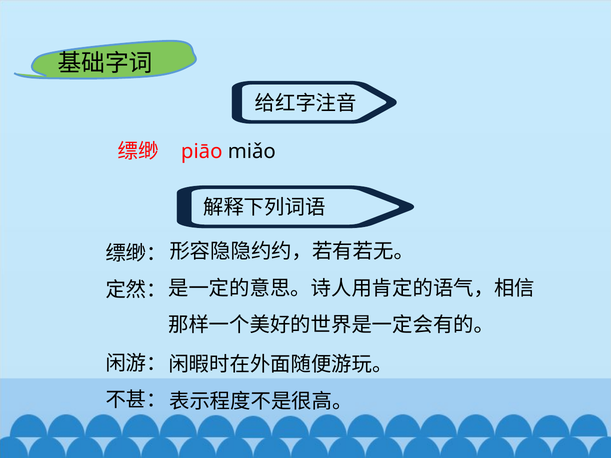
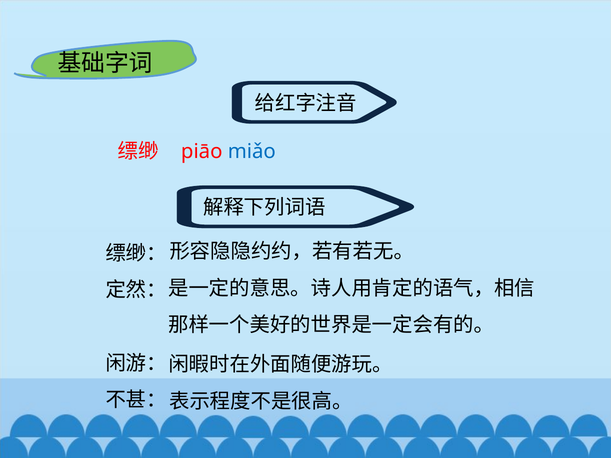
miǎo colour: black -> blue (252, 152)
